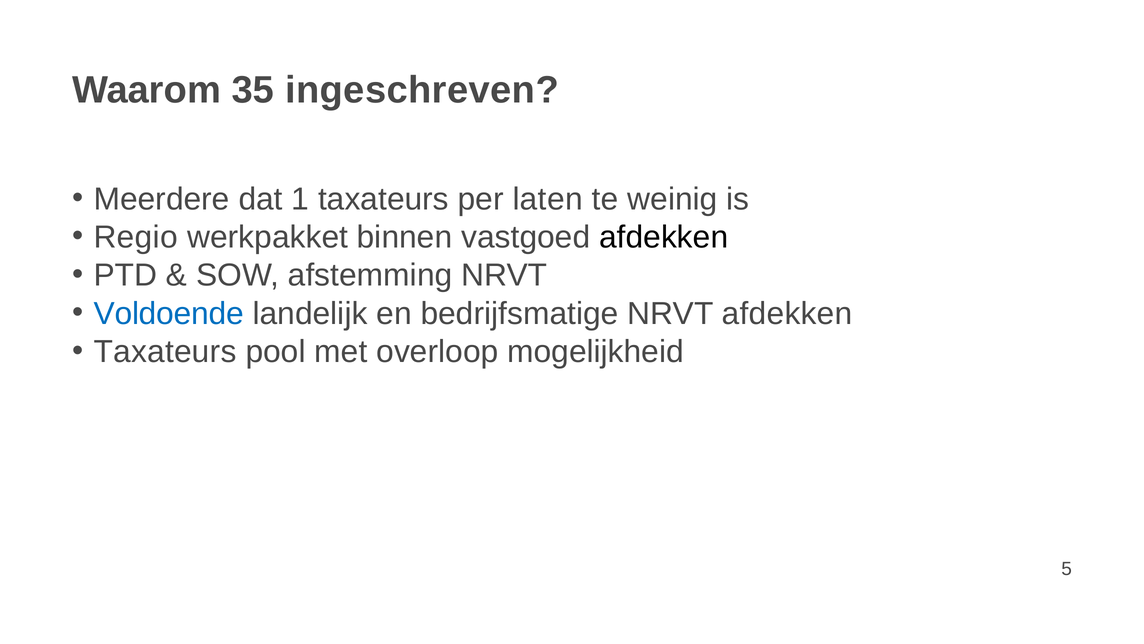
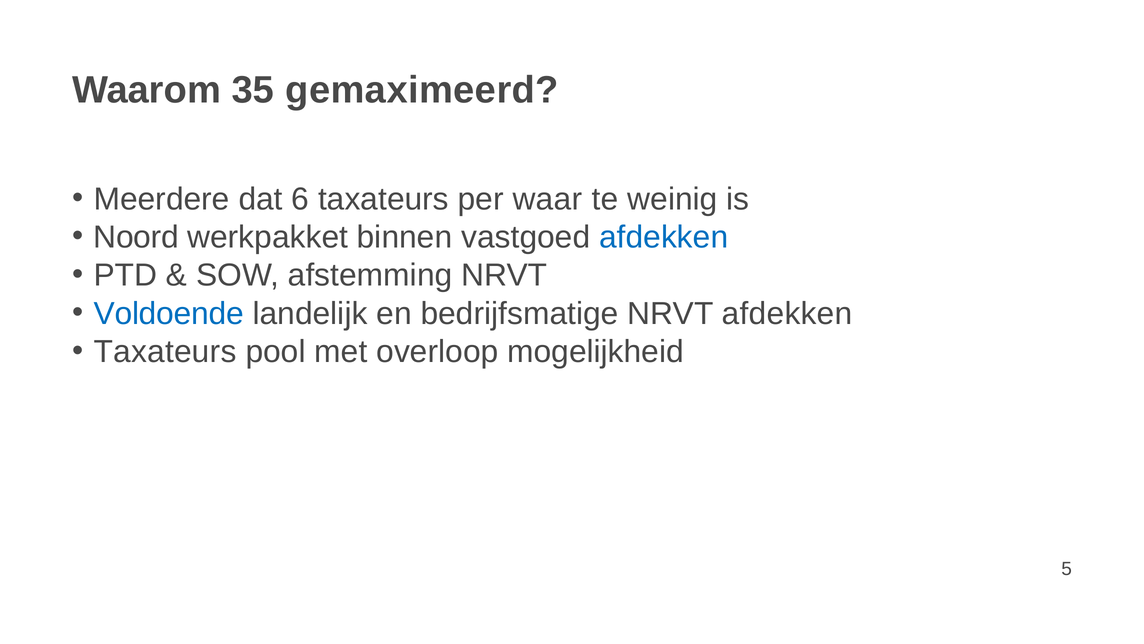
ingeschreven: ingeschreven -> gemaximeerd (422, 90)
1: 1 -> 6 (300, 199)
laten: laten -> waar (548, 199)
Regio: Regio -> Noord (136, 237)
afdekken colour: black -> blue (664, 237)
